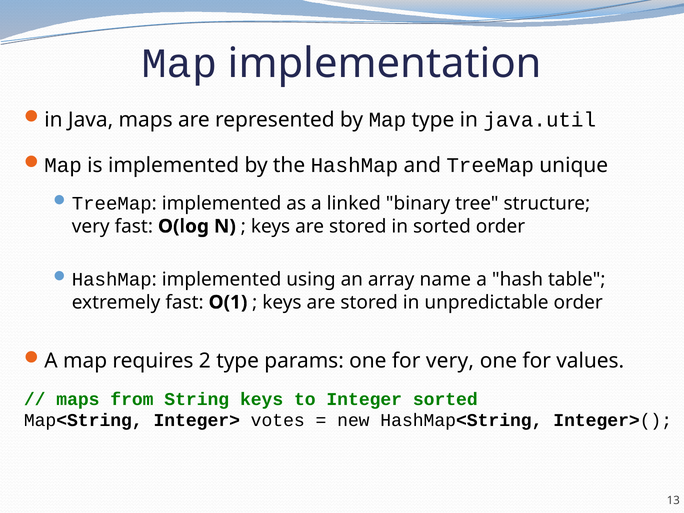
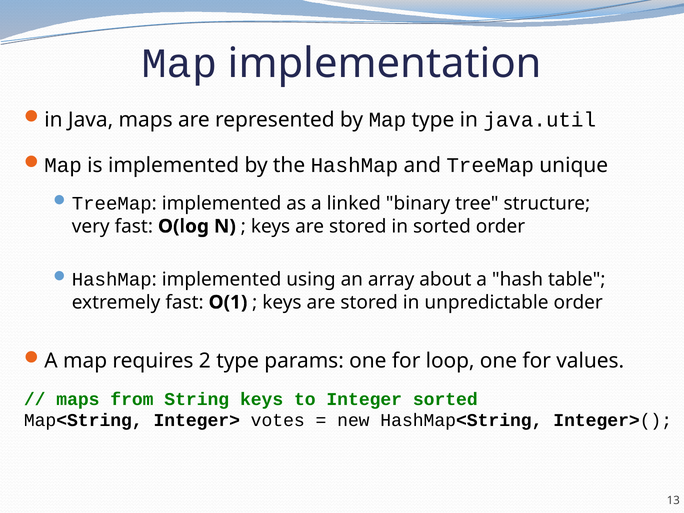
name: name -> about (445, 279)
for very: very -> loop (450, 361)
